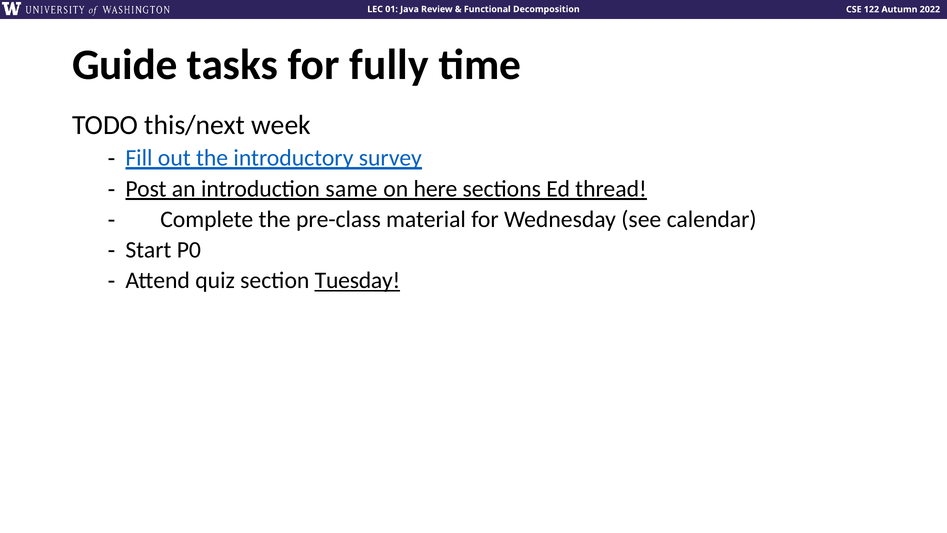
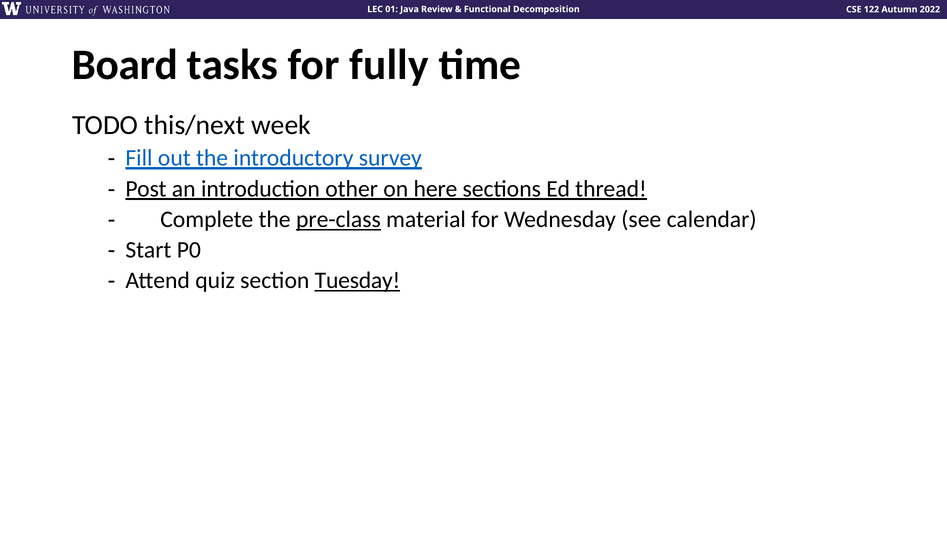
Guide: Guide -> Board (125, 65)
same: same -> other (352, 189)
pre-class underline: none -> present (338, 219)
